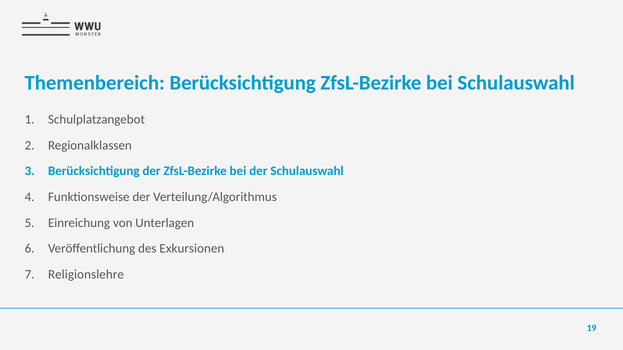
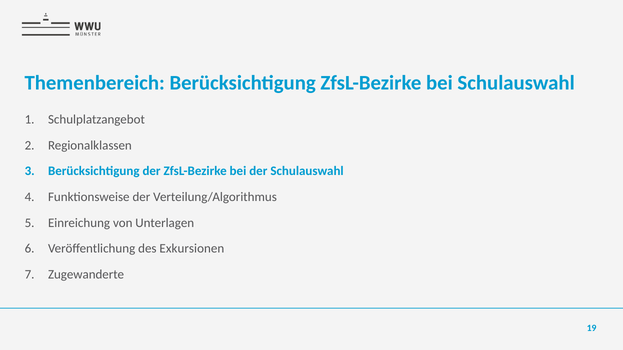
Religionslehre: Religionslehre -> Zugewanderte (86, 275)
